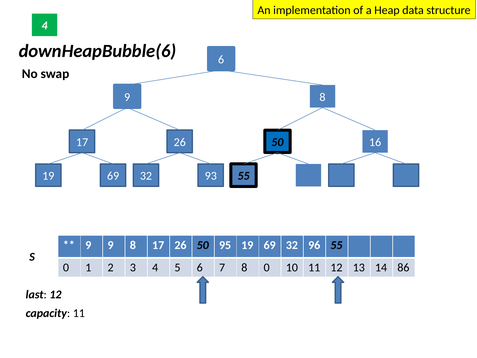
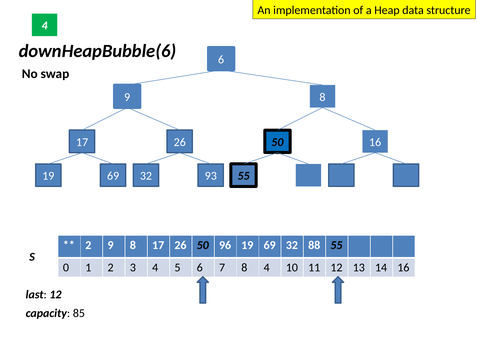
9: 9 -> 2 (88, 245)
95: 95 -> 96 (225, 245)
96: 96 -> 88 (314, 245)
8 0: 0 -> 4 (267, 267)
14 86: 86 -> 16 (403, 267)
capacity 11: 11 -> 85 (79, 313)
